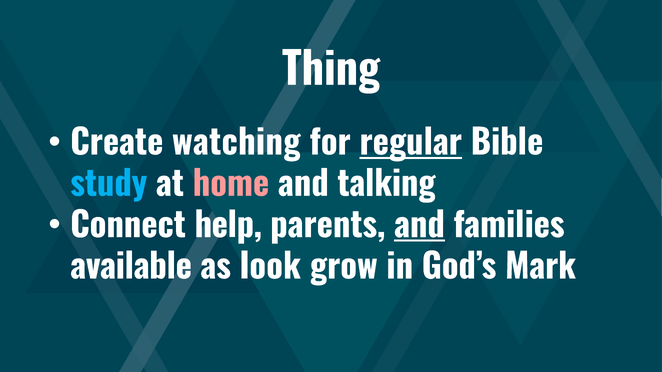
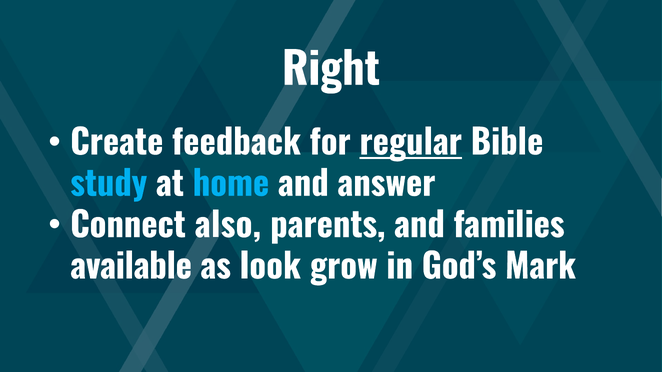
Thing: Thing -> Right (331, 70)
watching: watching -> feedback (236, 143)
home colour: pink -> light blue (231, 185)
talking: talking -> answer (386, 185)
help: help -> also (228, 226)
and underline: present -> none (419, 226)
